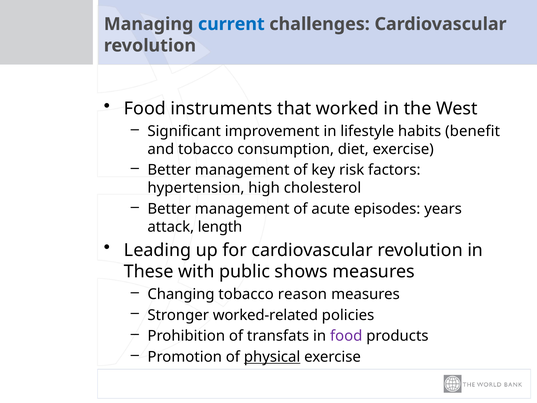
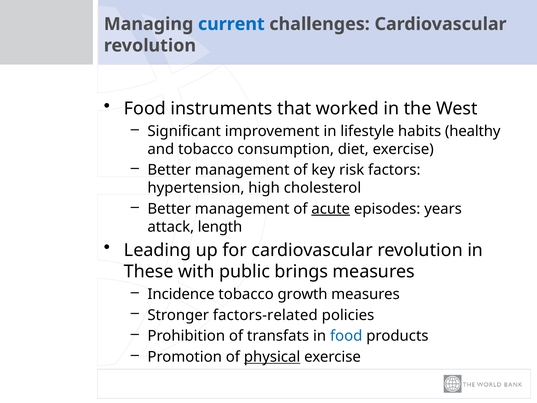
benefit: benefit -> healthy (473, 131)
acute underline: none -> present (331, 209)
shows: shows -> brings (301, 272)
Changing: Changing -> Incidence (181, 294)
reason: reason -> growth (303, 294)
worked-related: worked-related -> factors-related (265, 315)
food colour: purple -> blue (346, 336)
